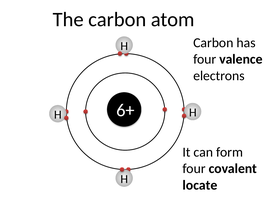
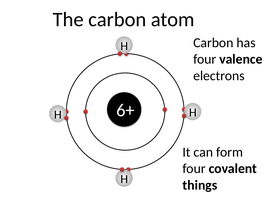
locate: locate -> things (200, 185)
